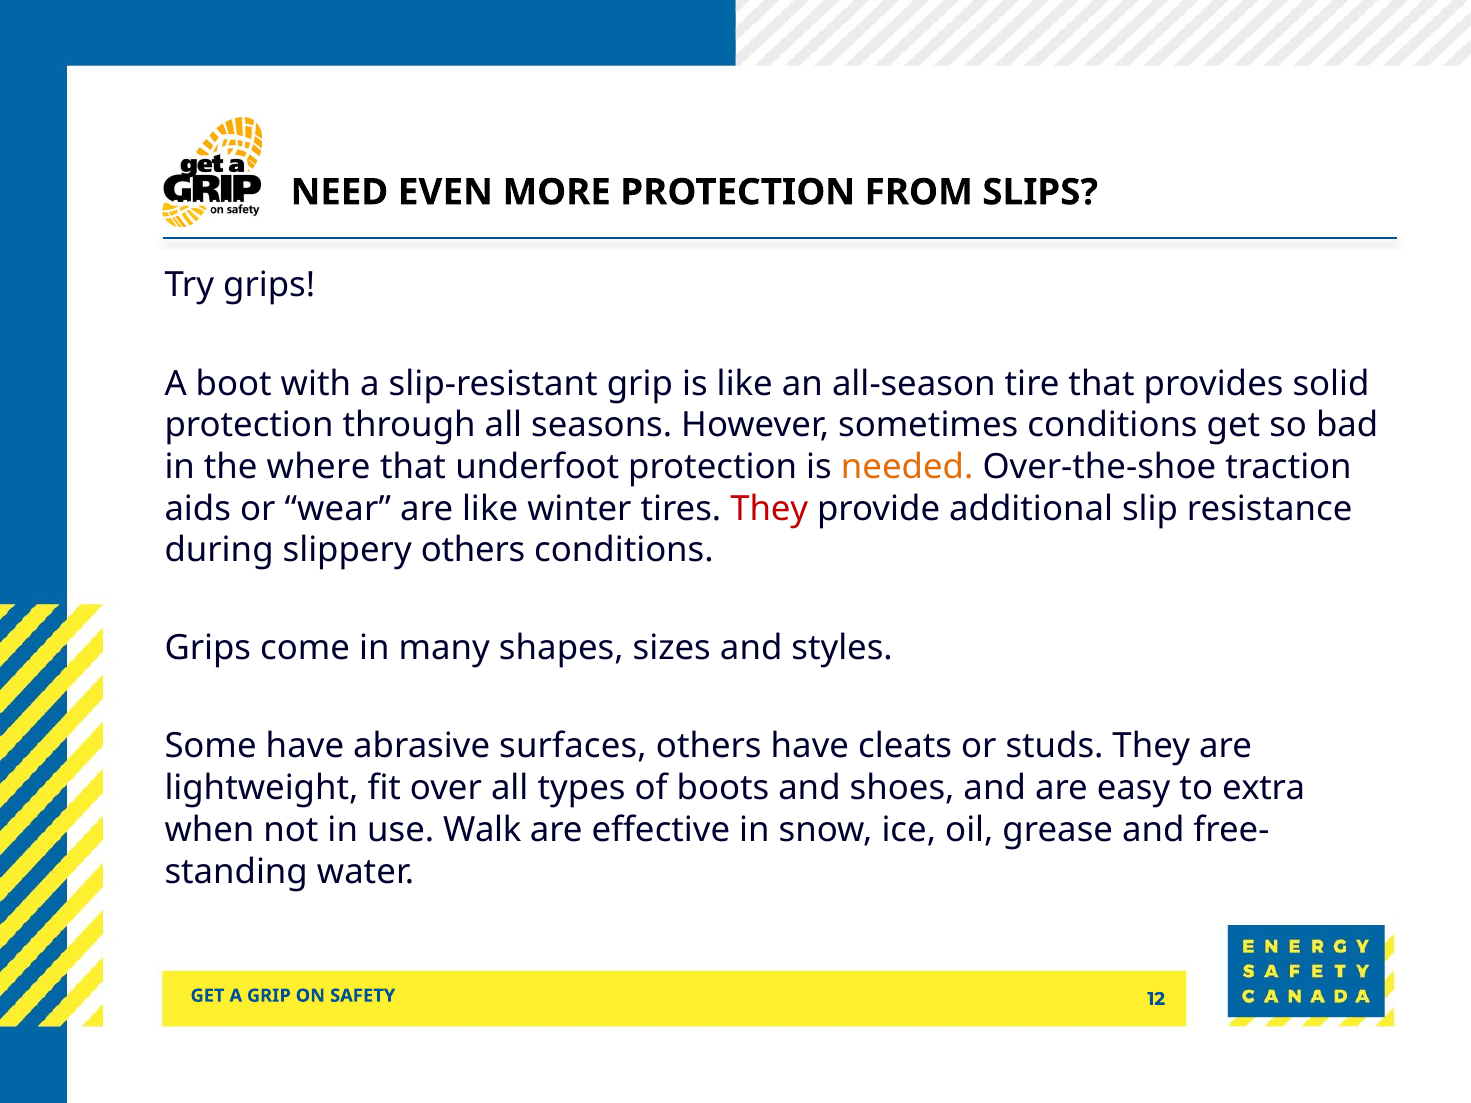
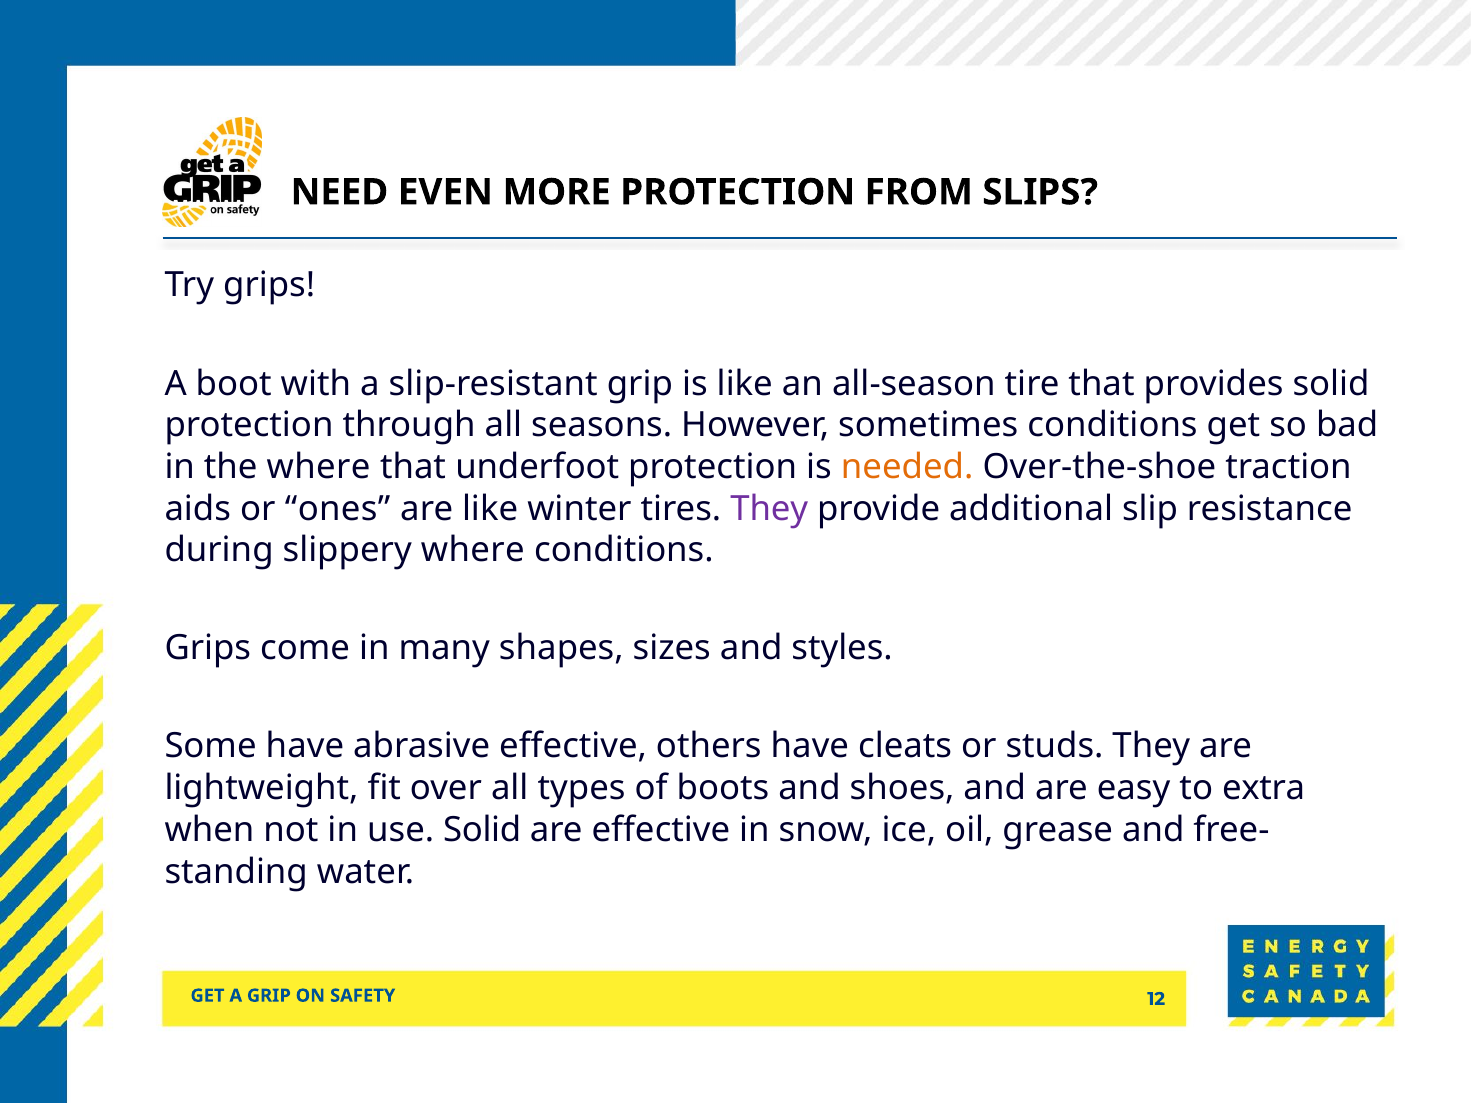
wear: wear -> ones (338, 509)
They colour: red -> purple (769, 509)
slippery others: others -> where (473, 550)
abrasive surfaces: surfaces -> effective (573, 747)
use Walk: Walk -> Solid (482, 830)
